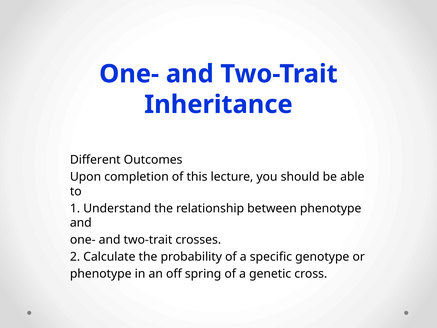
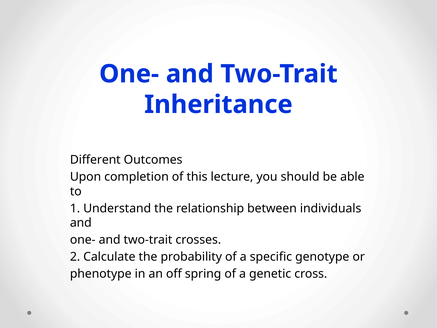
between phenotype: phenotype -> individuals (331, 208)
